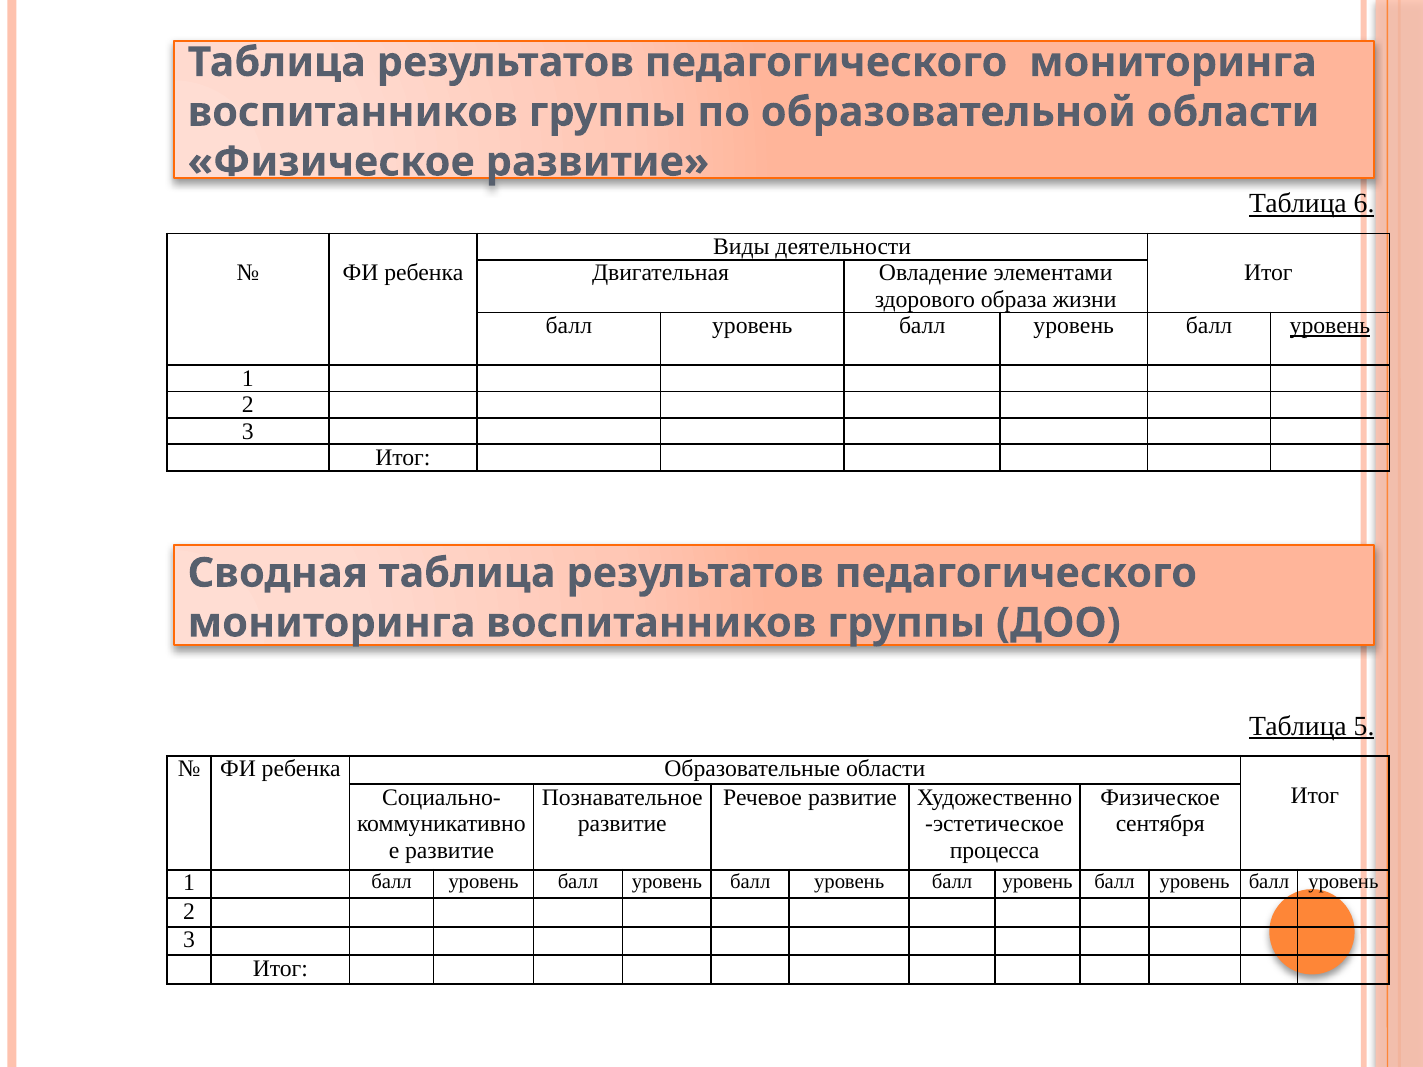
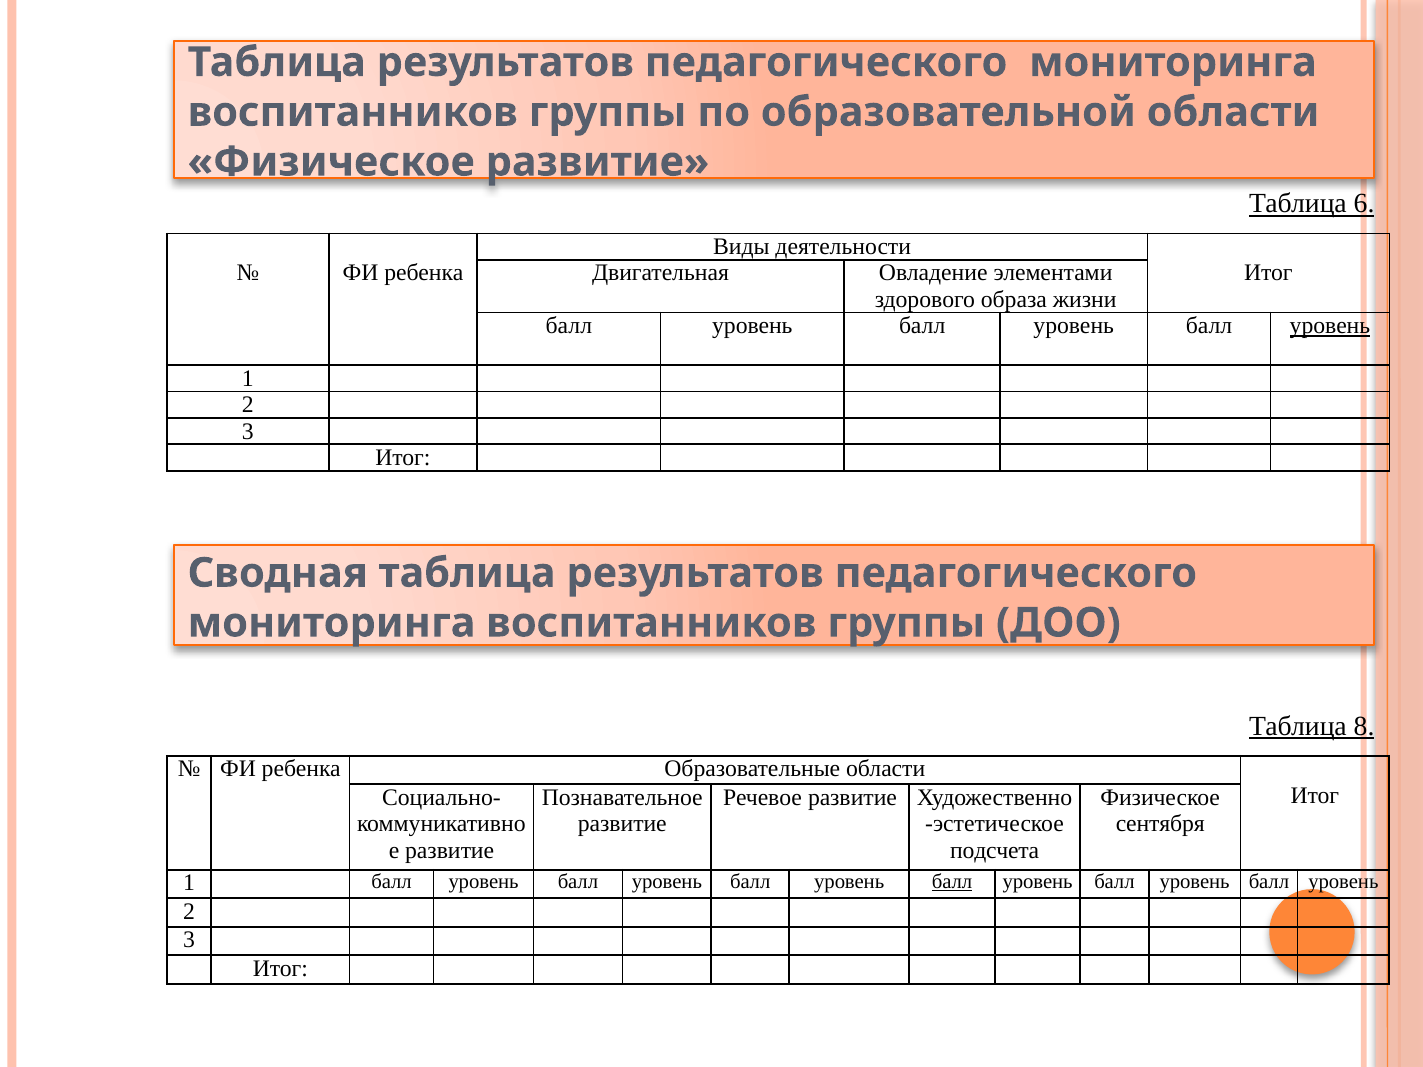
5: 5 -> 8 (1364, 726)
процесса: процесса -> подсчета (995, 850)
балл underline: none -> present (952, 882)
